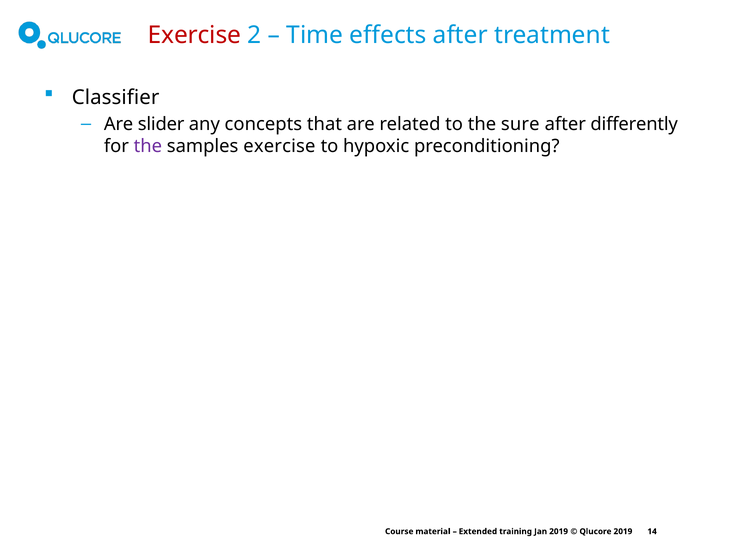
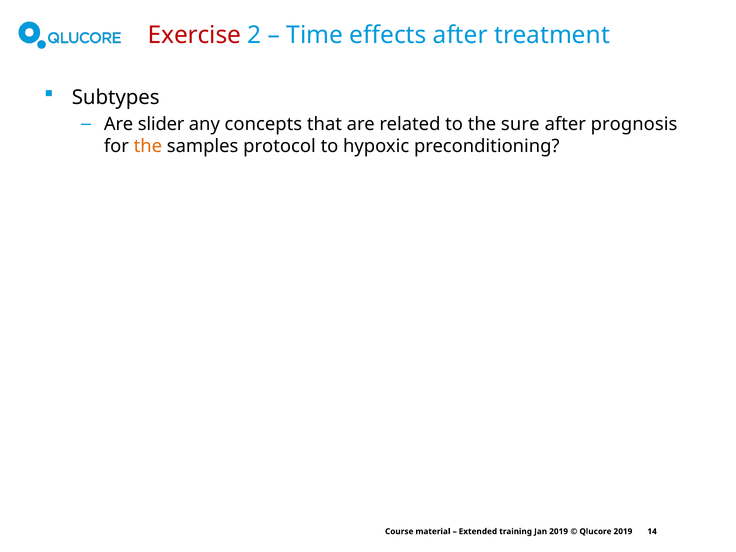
Classifier: Classifier -> Subtypes (116, 97)
differently: differently -> prognosis (634, 124)
the colour: purple -> orange (148, 146)
samples exercise: exercise -> protocol (279, 146)
